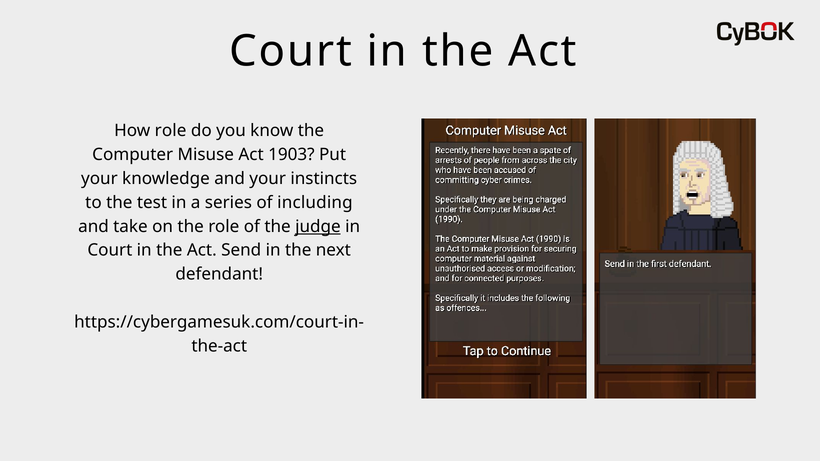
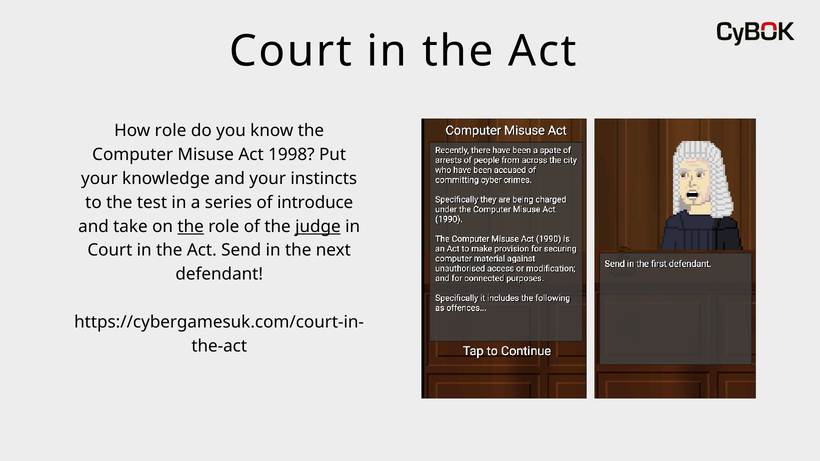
1903: 1903 -> 1998 (291, 155)
including: including -> introduce (315, 203)
the underline: none -> present (191, 227)
